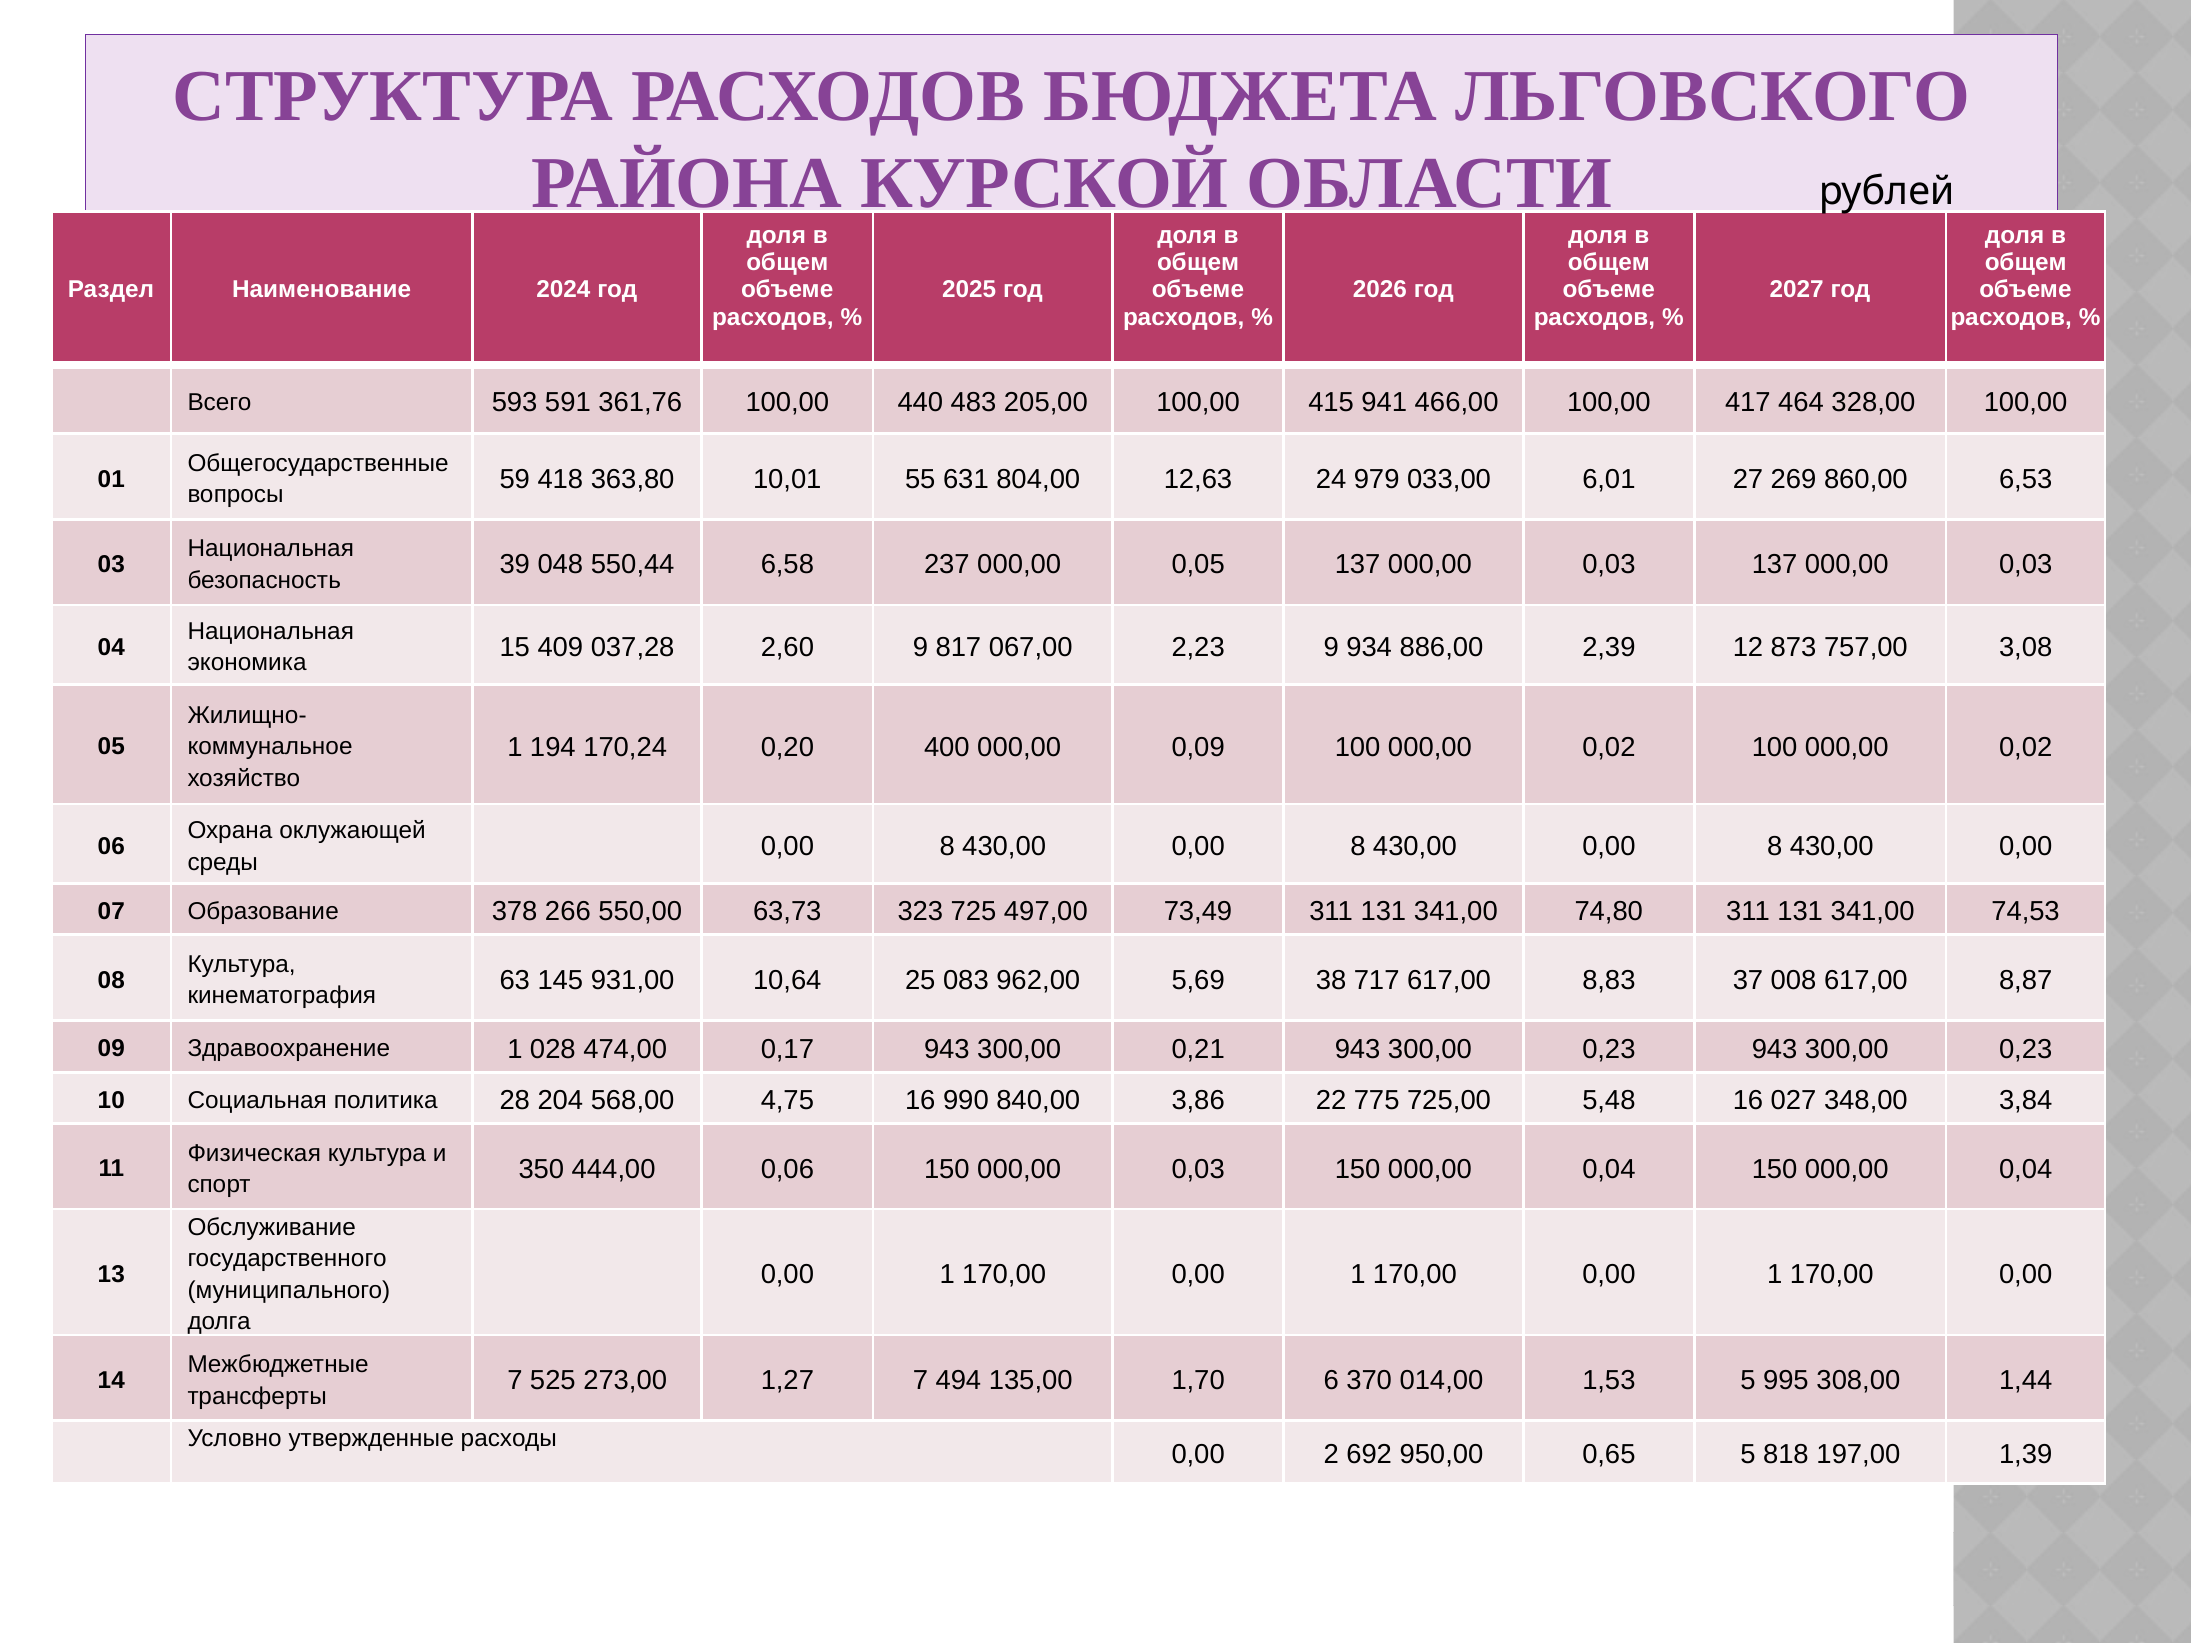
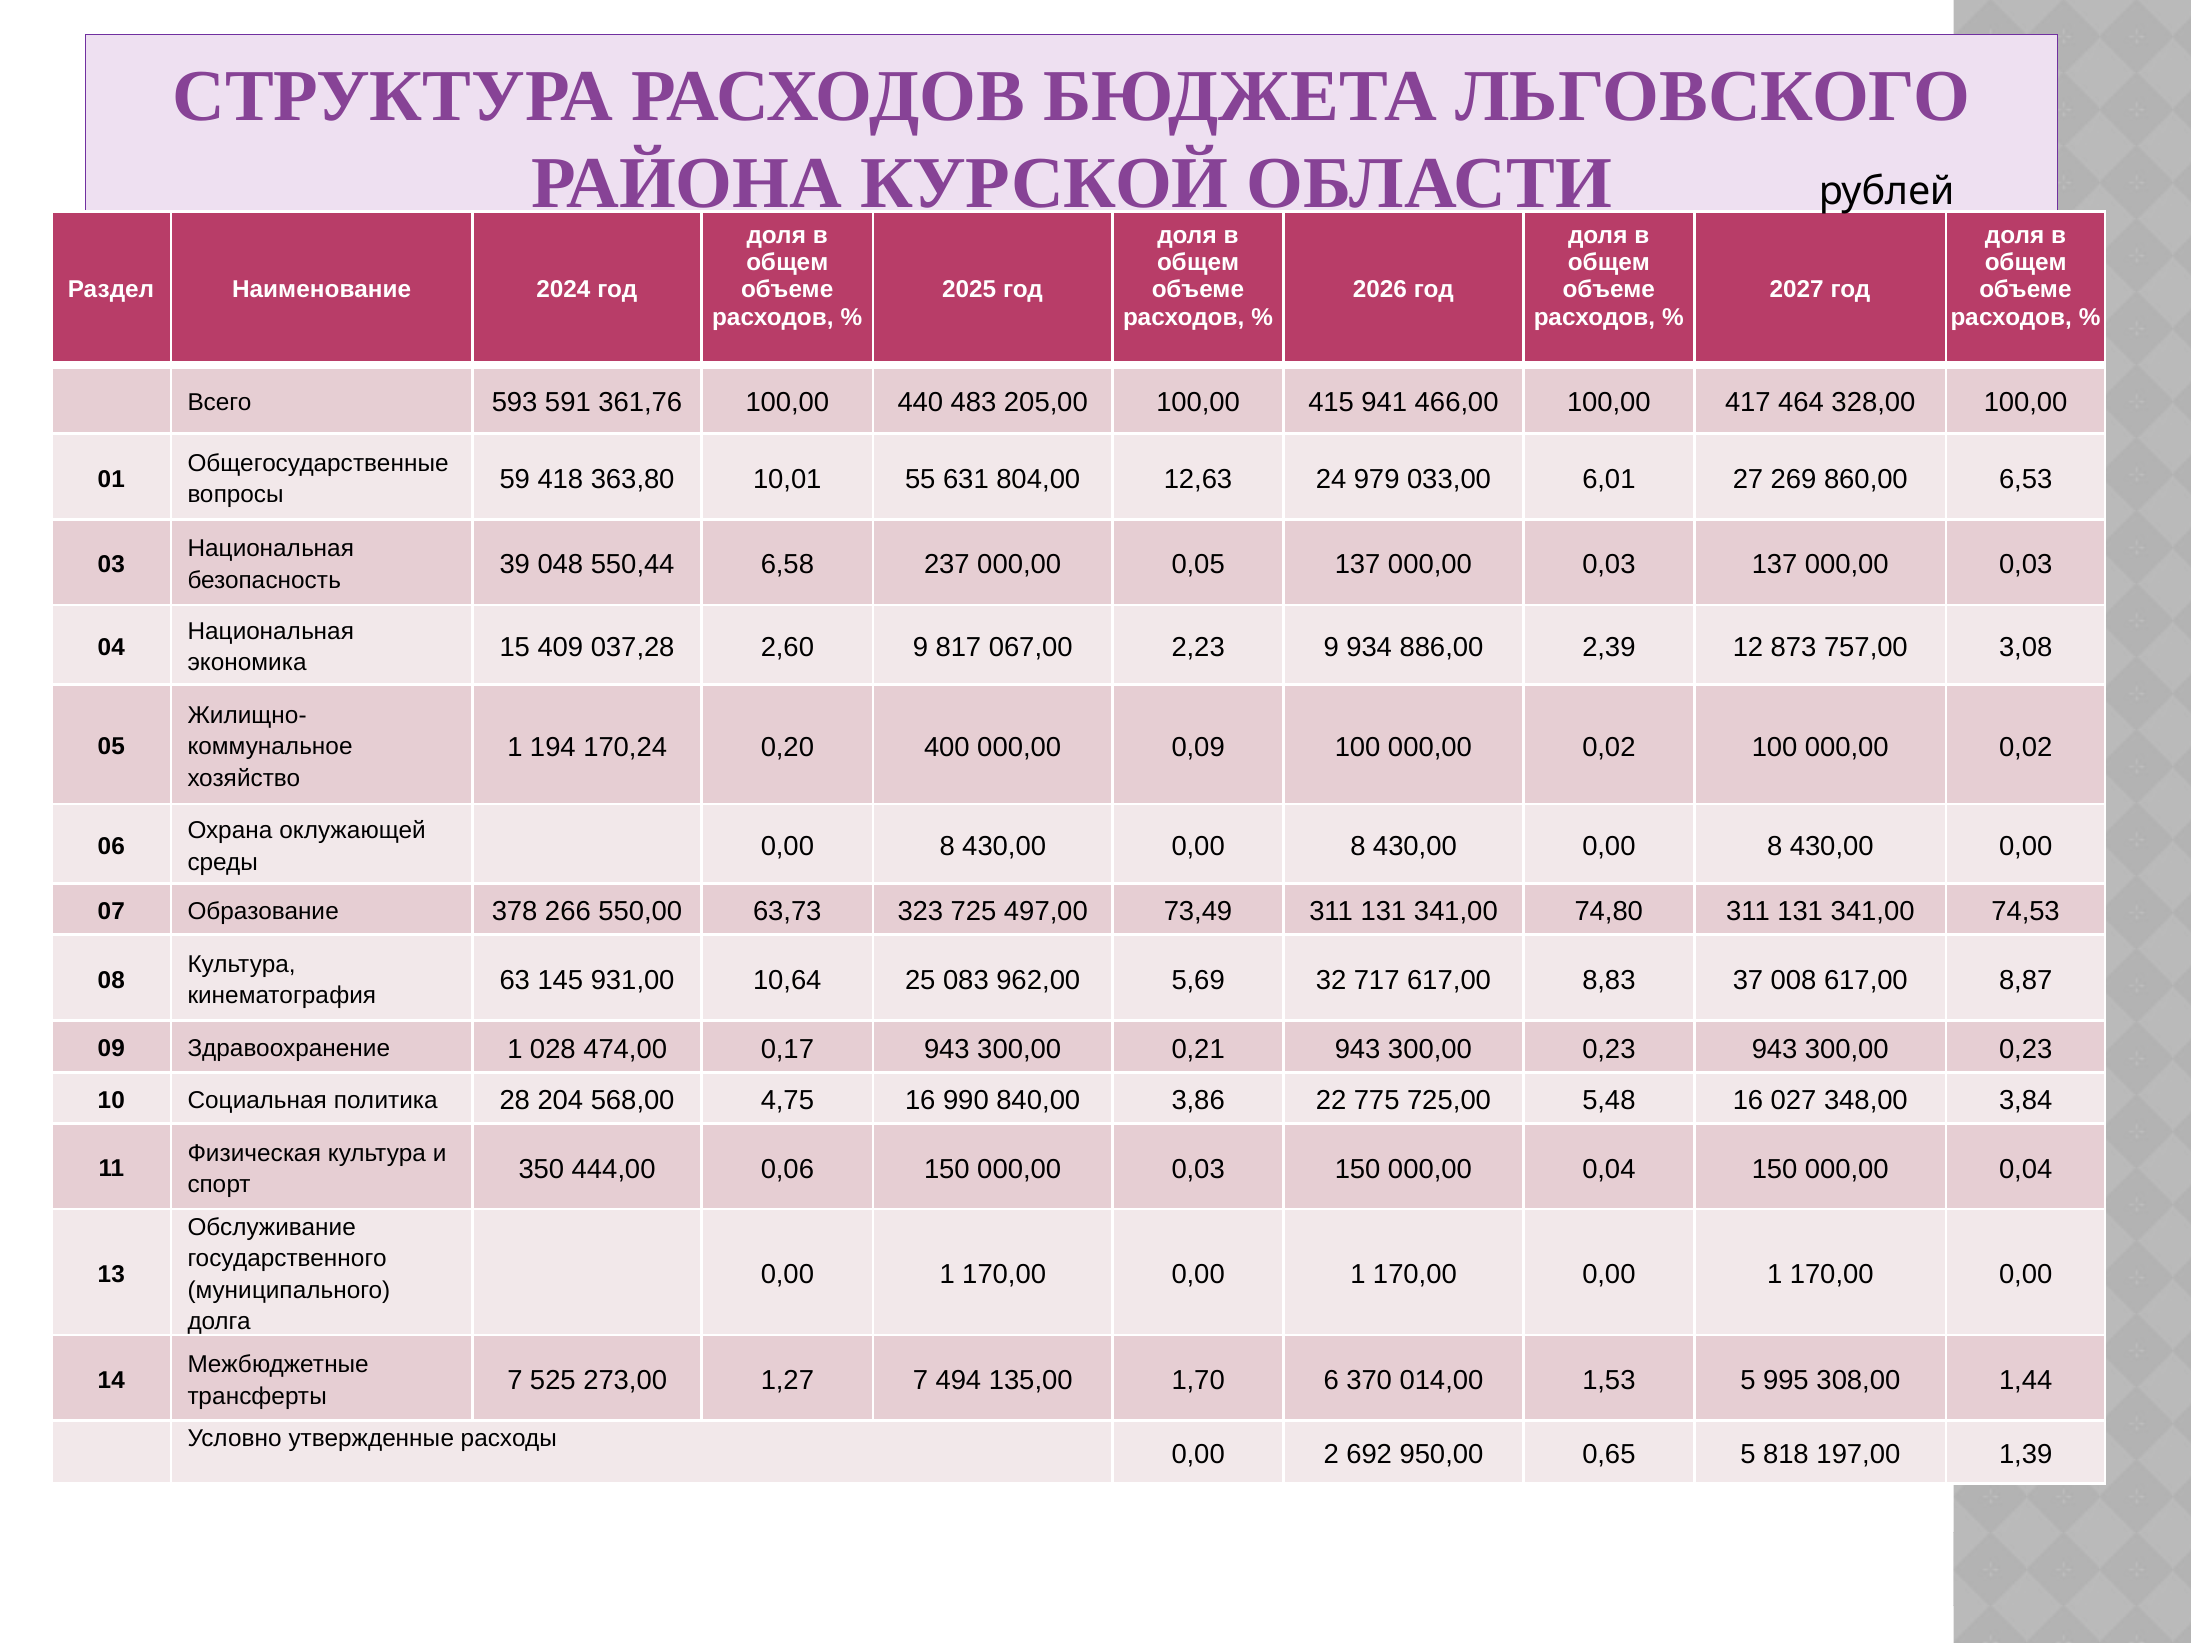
38: 38 -> 32 (1331, 980)
